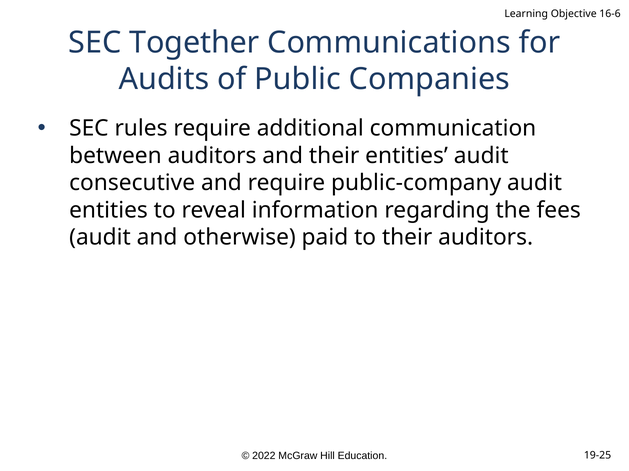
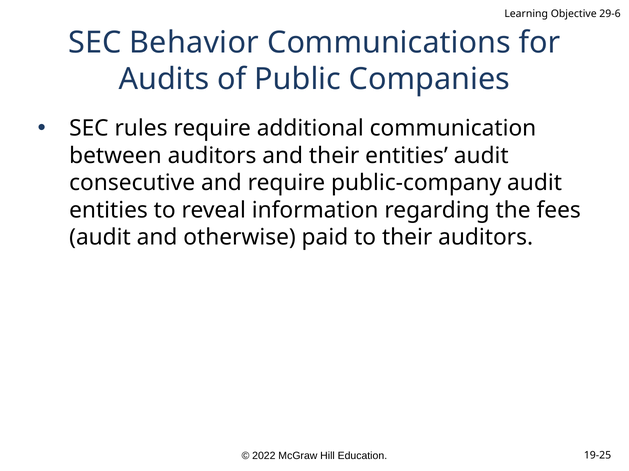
16-6: 16-6 -> 29-6 (610, 14)
Together: Together -> Behavior (194, 43)
